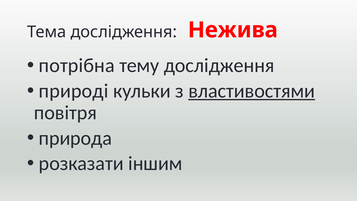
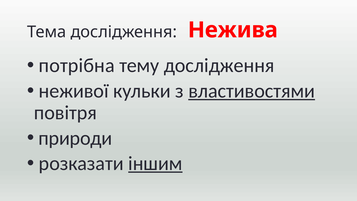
природі: природі -> неживої (74, 91)
природа: природа -> природи (75, 138)
іншим underline: none -> present (155, 163)
